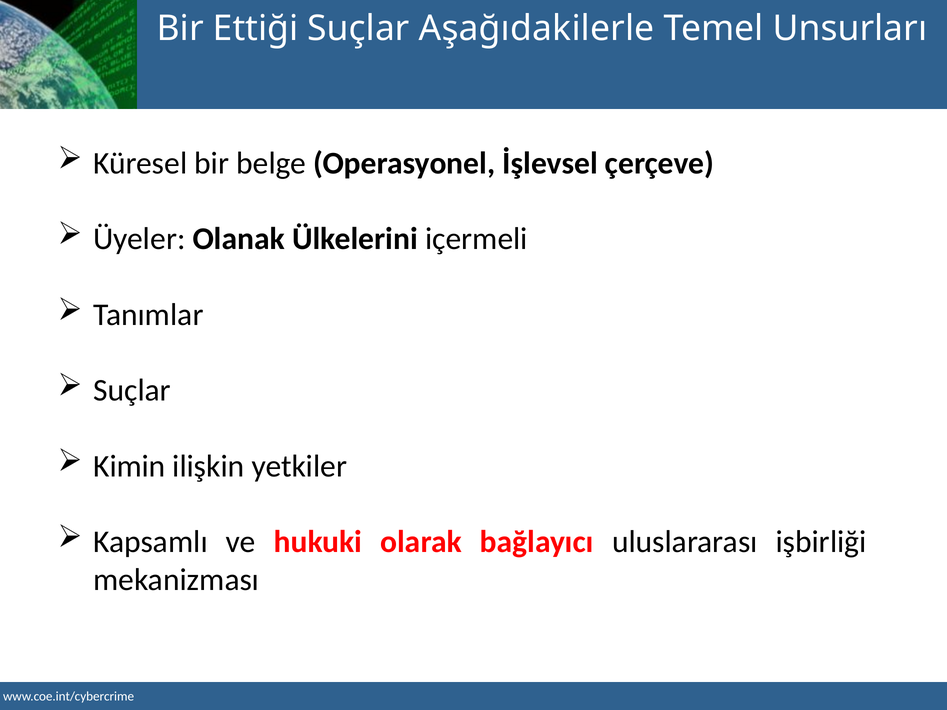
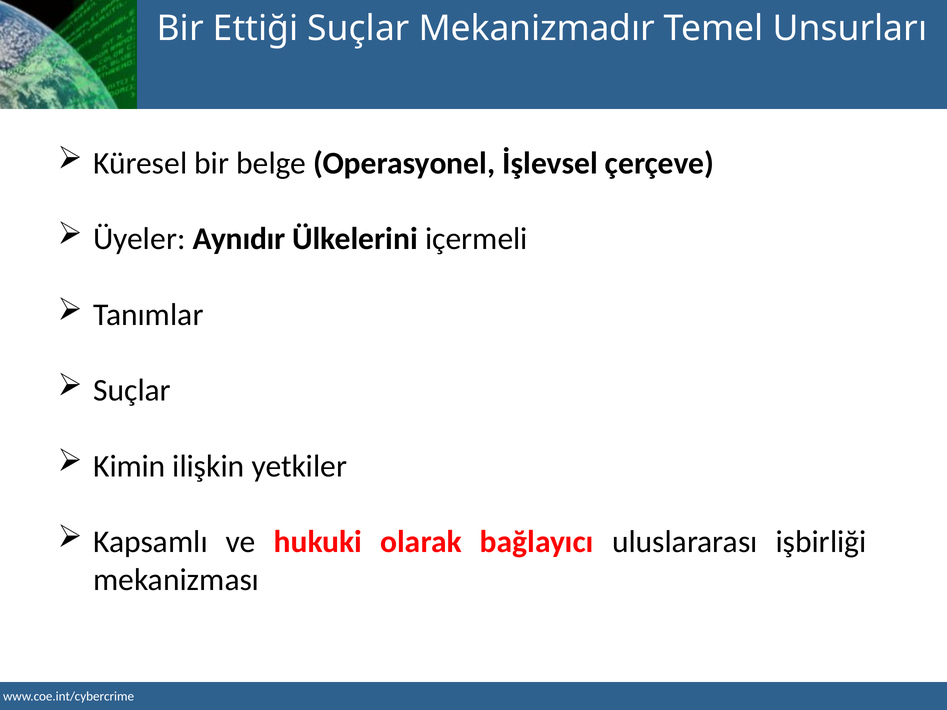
Aşağıdakilerle: Aşağıdakilerle -> Mekanizmadır (537, 28)
Olanak: Olanak -> Aynıdır (239, 239)
